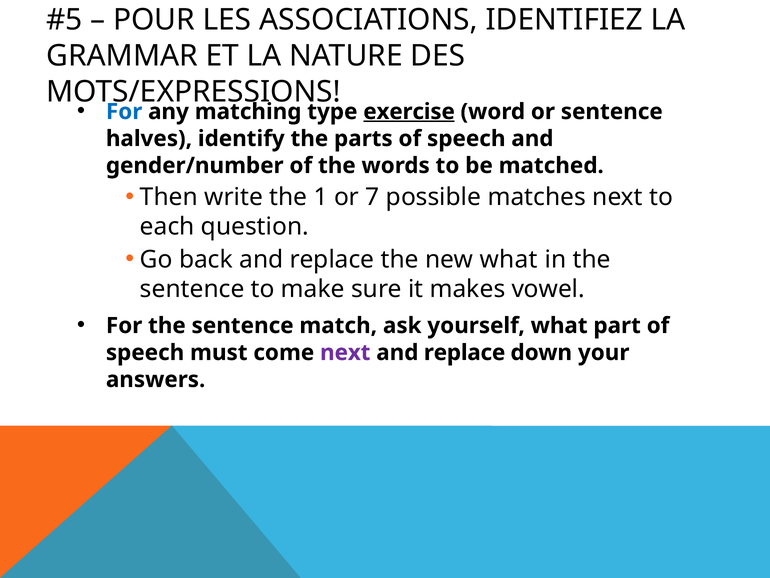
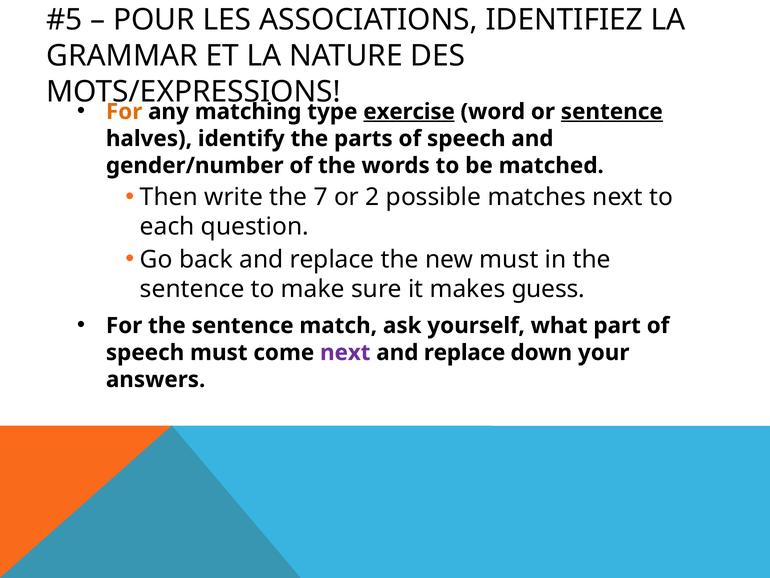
For colour: blue -> orange (124, 112)
sentence underline: none -> present (612, 112)
1: 1 -> 7 (321, 197)
7: 7 -> 2 (372, 197)
new what: what -> must (509, 259)
vowel: vowel -> guess (548, 289)
